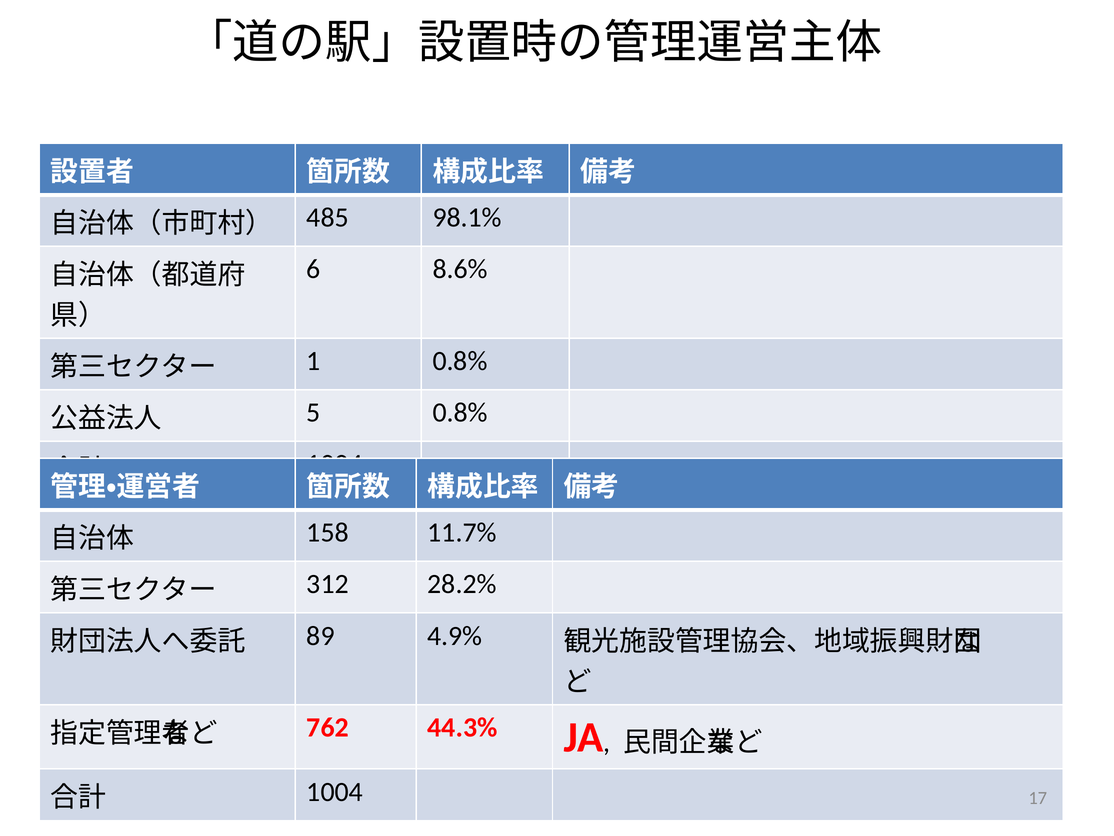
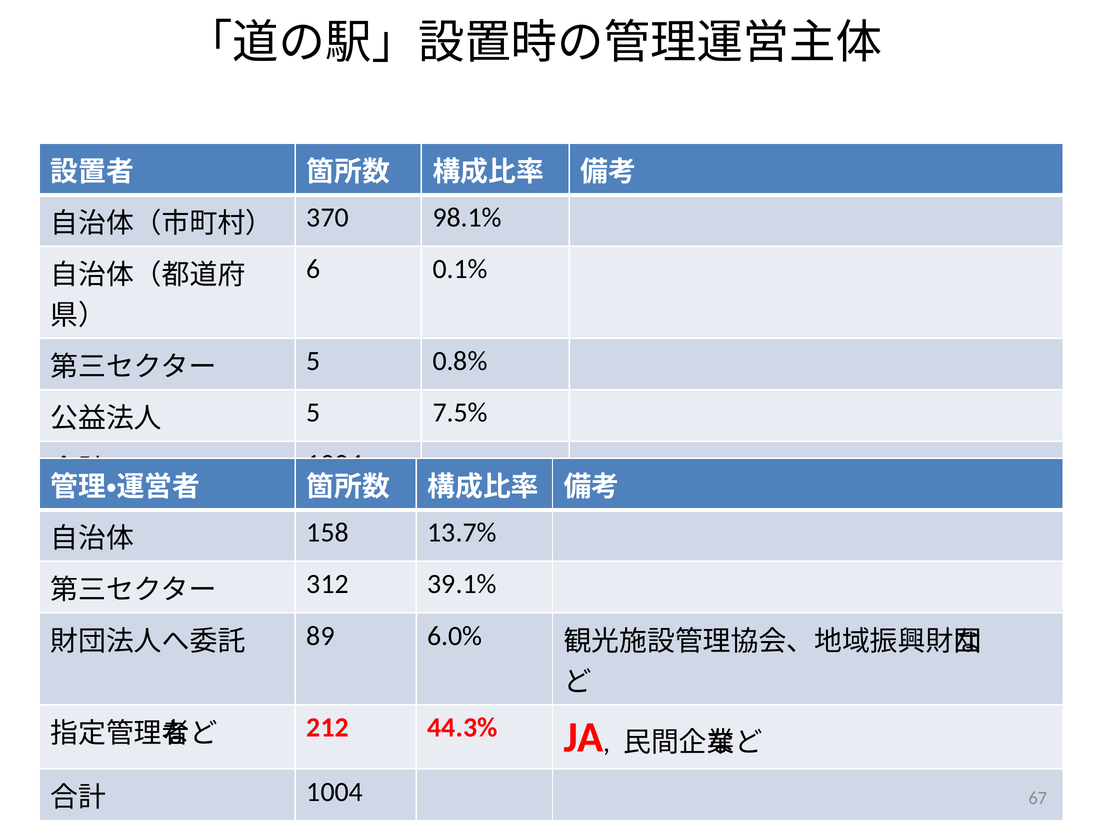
485: 485 -> 370 (328, 218)
8.6%: 8.6% -> 0.1% (460, 269)
1: 1 -> 5 (313, 361)
5 0.8%: 0.8% -> 7.5% (460, 412)
11.7%: 11.7% -> 13.7% (462, 532)
28.2%: 28.2% -> 39.1% (462, 584)
4.9%: 4.9% -> 6.0% (455, 635)
762: 762 -> 212 (328, 727)
17: 17 -> 67 (1038, 798)
